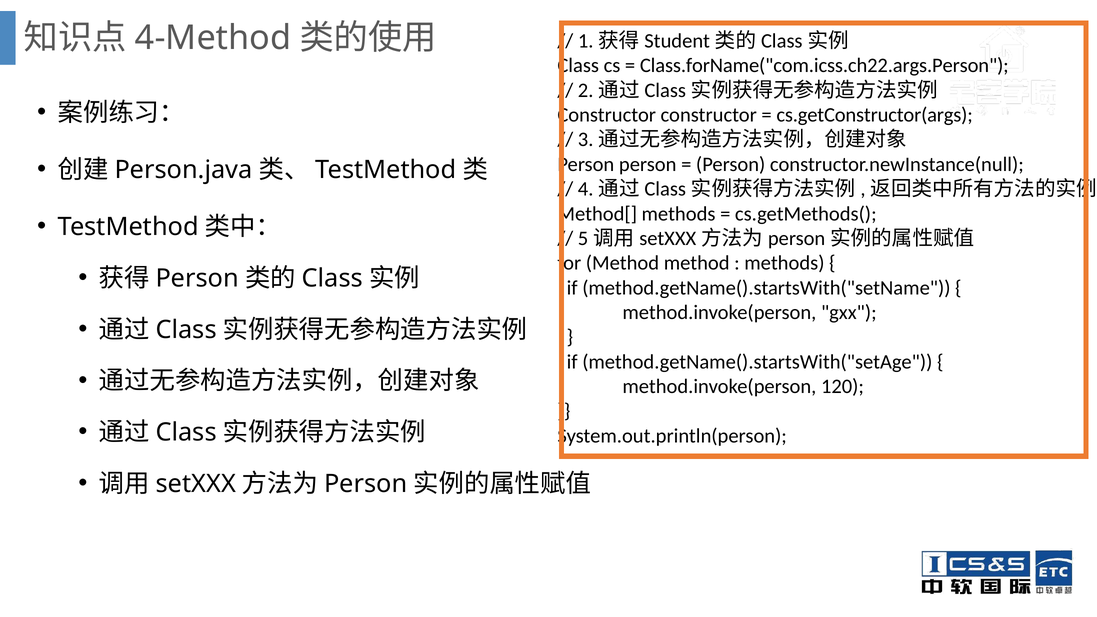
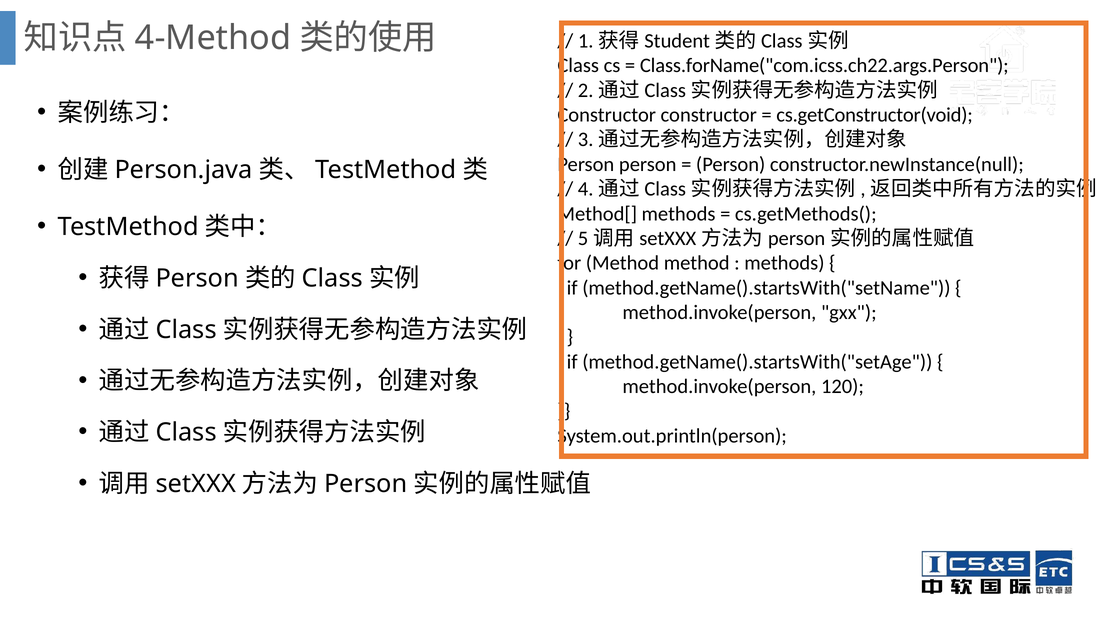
cs.getConstructor(args: cs.getConstructor(args -> cs.getConstructor(void (875, 115)
